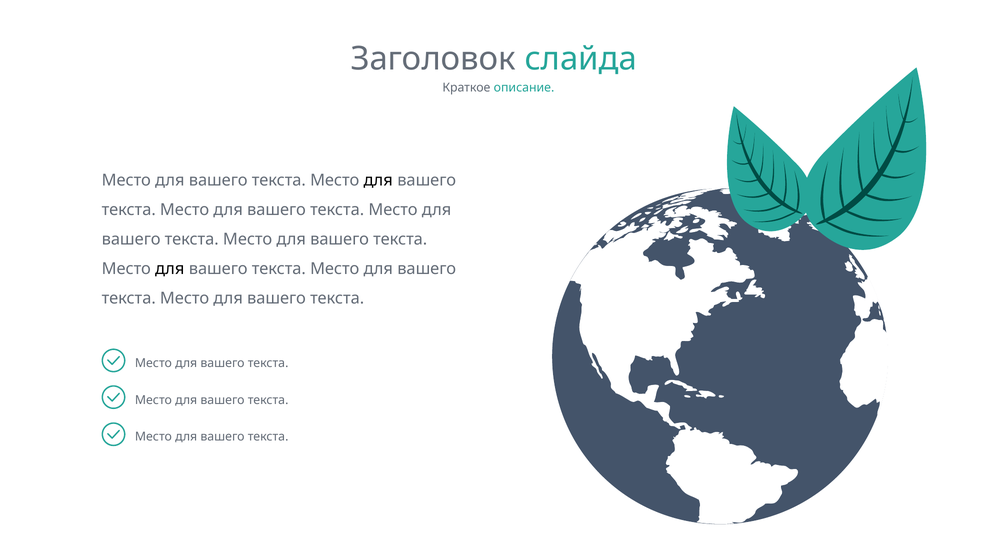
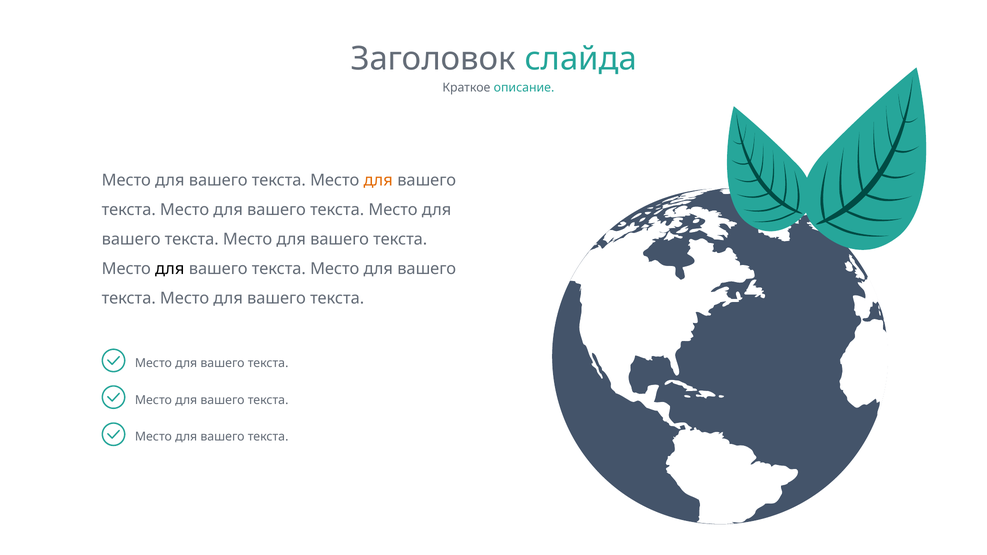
для colour: black -> orange (378, 180)
